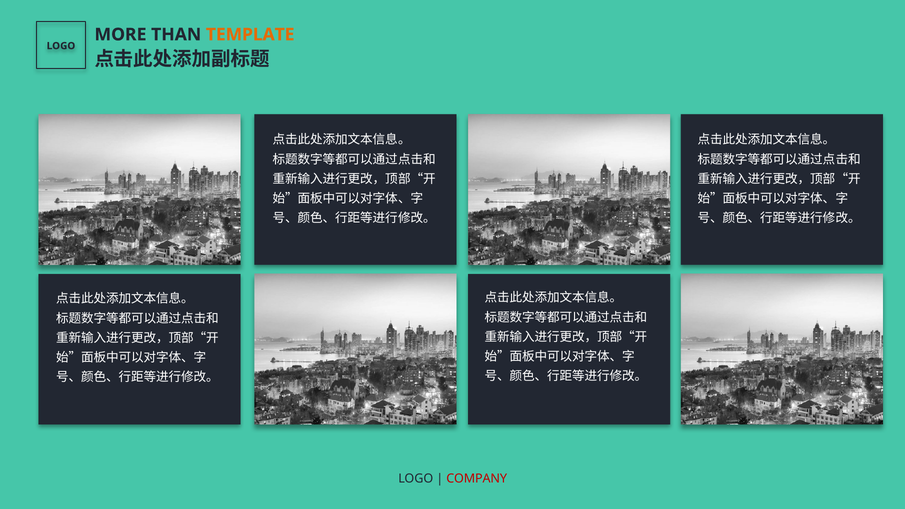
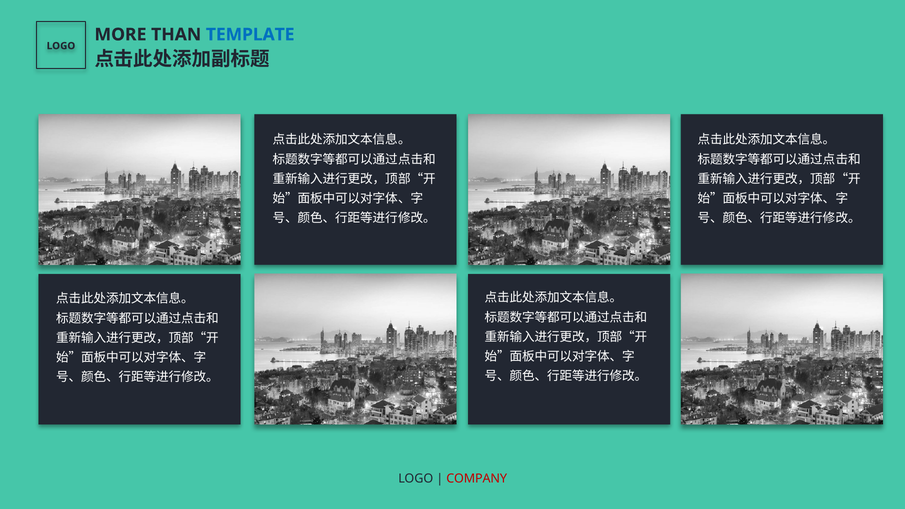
TEMPLATE colour: orange -> blue (250, 35)
